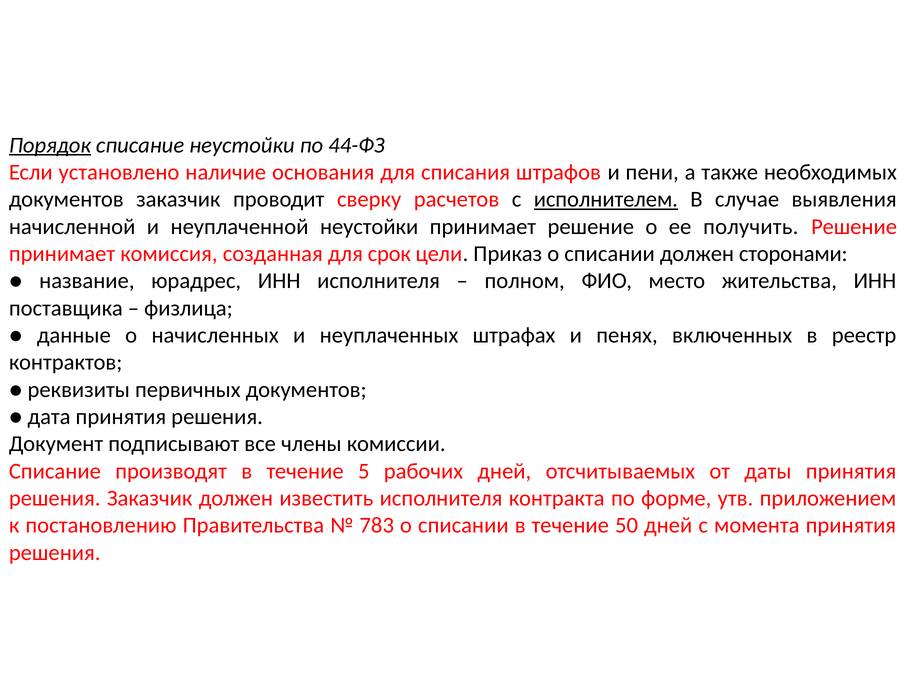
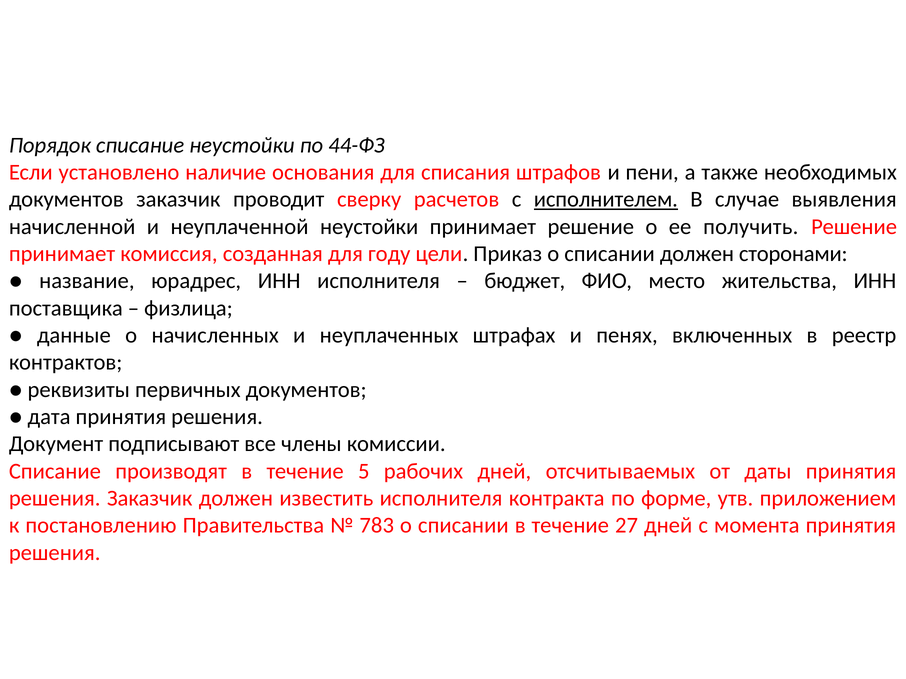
Порядок underline: present -> none (50, 145)
срок: срок -> году (389, 254)
полном: полном -> бюджет (525, 281)
50: 50 -> 27 (627, 526)
